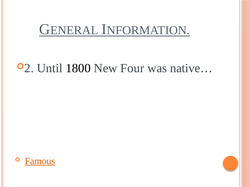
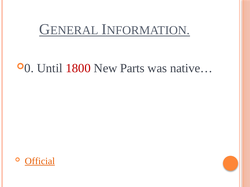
2: 2 -> 0 (29, 68)
1800 colour: black -> red (78, 68)
Four: Four -> Parts (132, 68)
Famous: Famous -> Official (40, 162)
